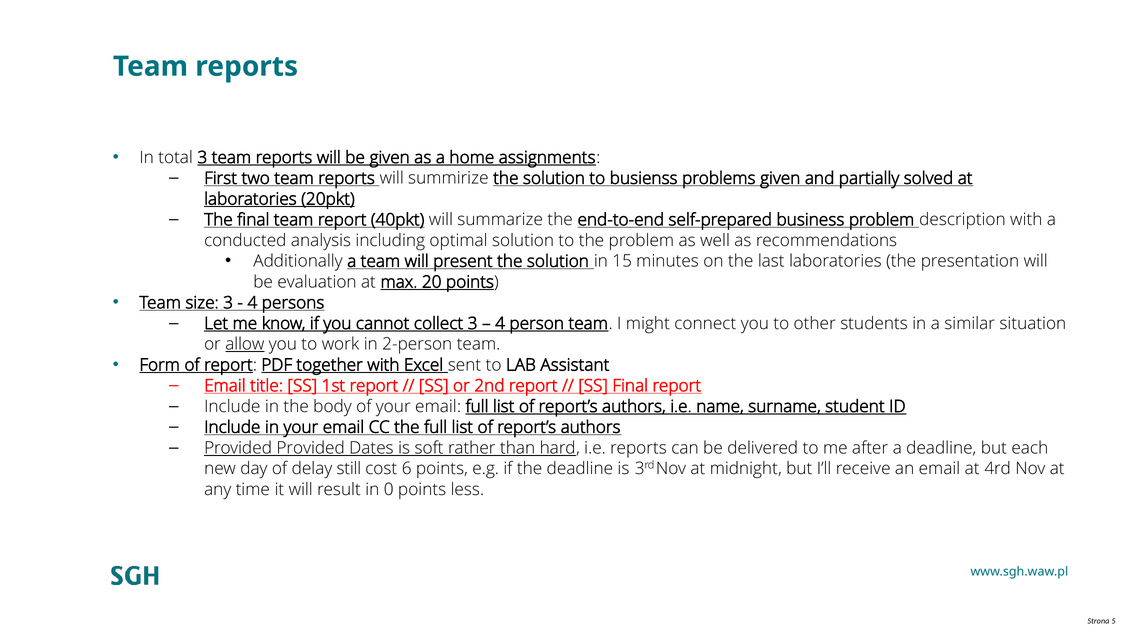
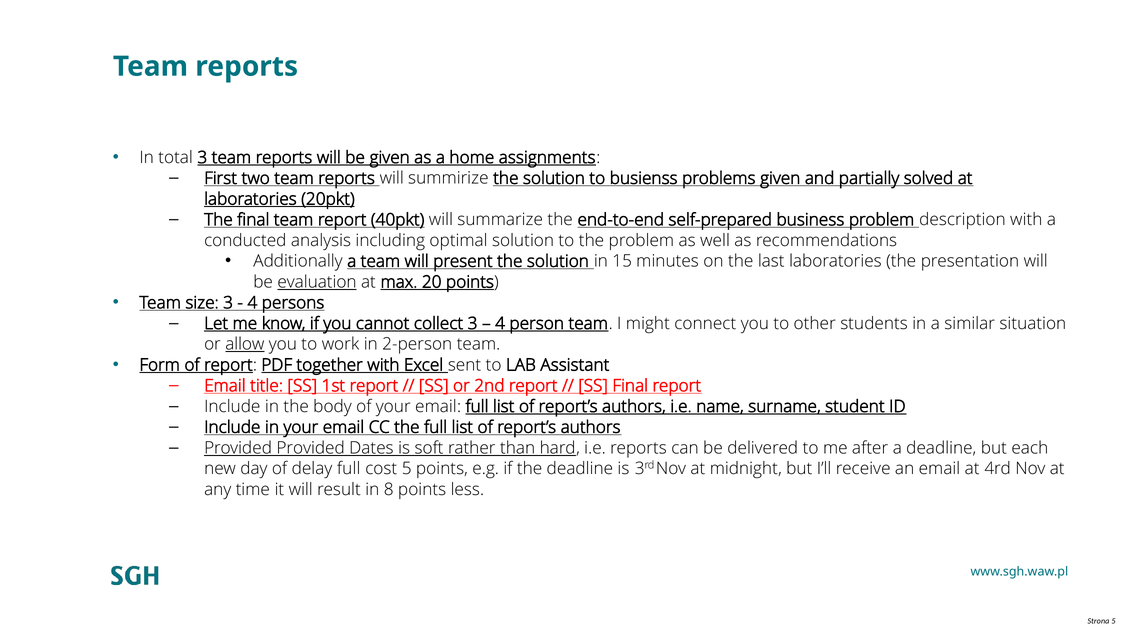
evaluation underline: none -> present (317, 282)
delay still: still -> full (349, 469)
cost 6: 6 -> 5 (407, 469)
0: 0 -> 8 (389, 490)
